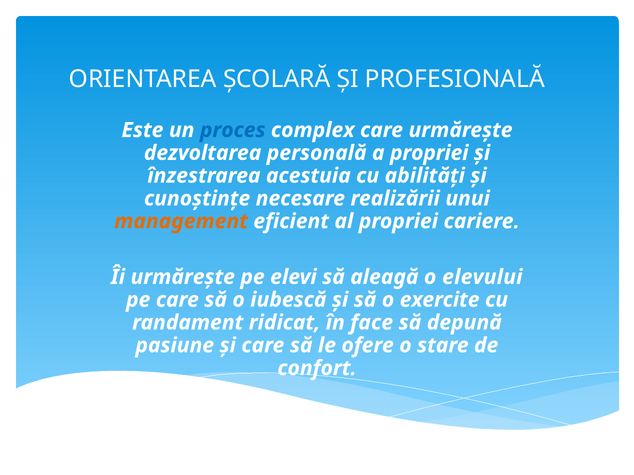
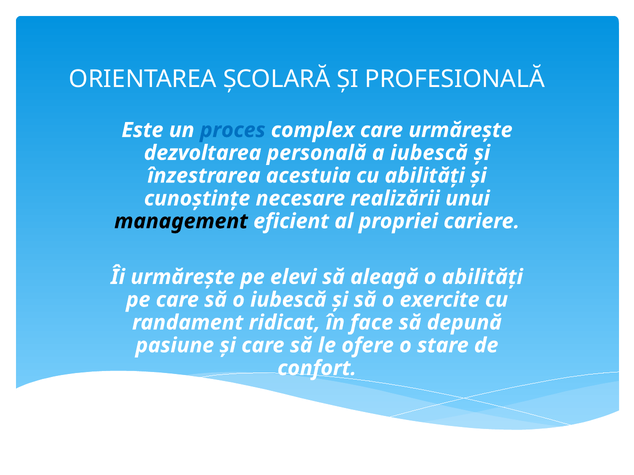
a propriei: propriei -> iubescă (429, 153)
management colour: orange -> black (181, 222)
o elevului: elevului -> abilități (482, 277)
